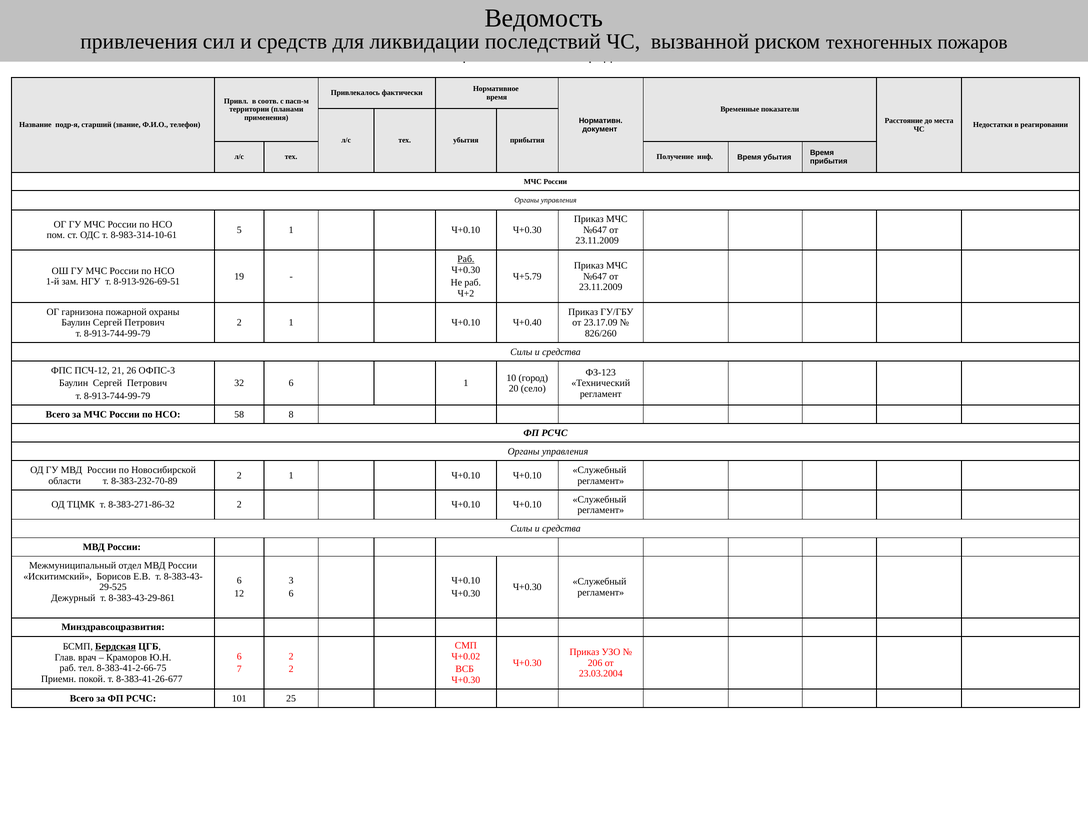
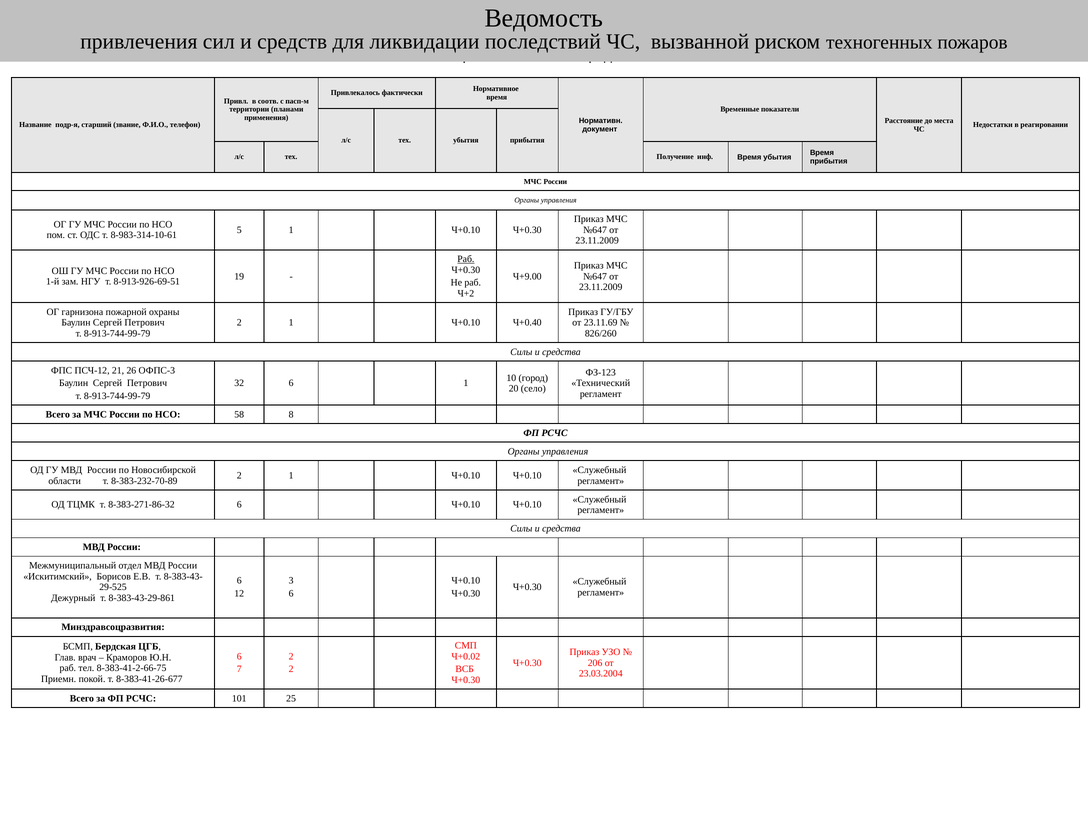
Ч+5.79: Ч+5.79 -> Ч+9.00 (527, 276)
23.17.09: 23.17.09 -> 23.11.69 (601, 323)
8-383-271-86-32 2: 2 -> 6 (239, 505)
Бердская underline: present -> none (116, 647)
